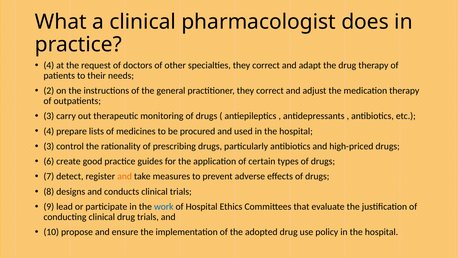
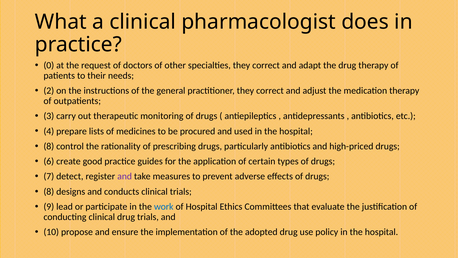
4: 4 -> 0 (49, 65)
3: 3 -> 8 (49, 146)
and colour: orange -> purple (125, 176)
